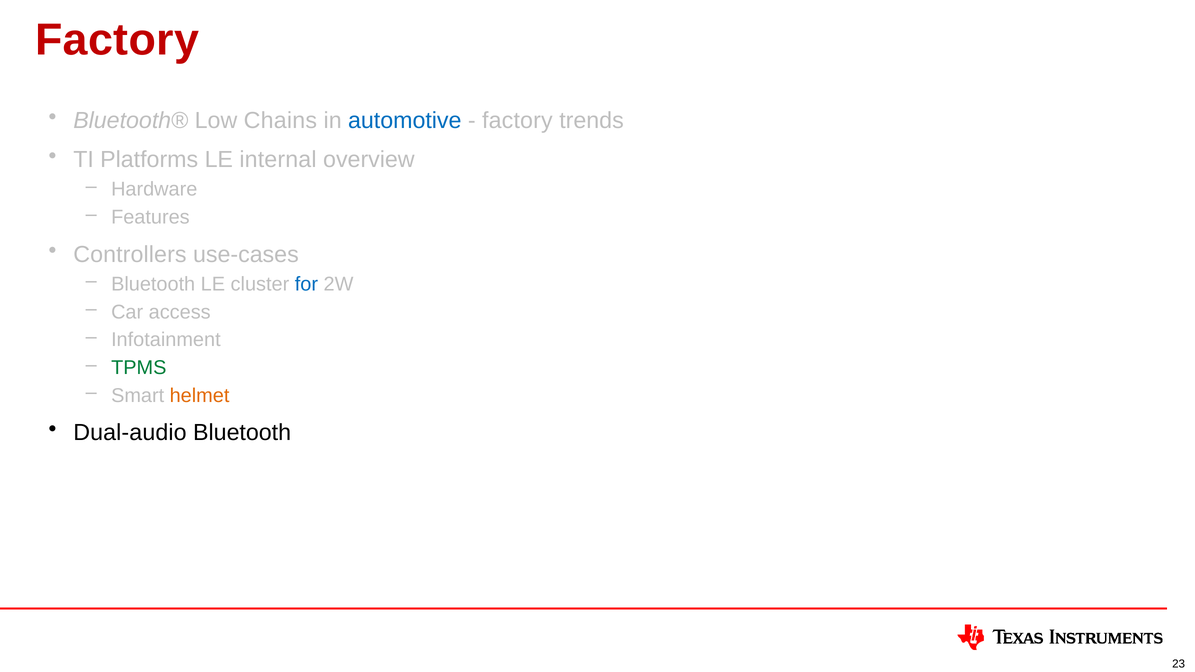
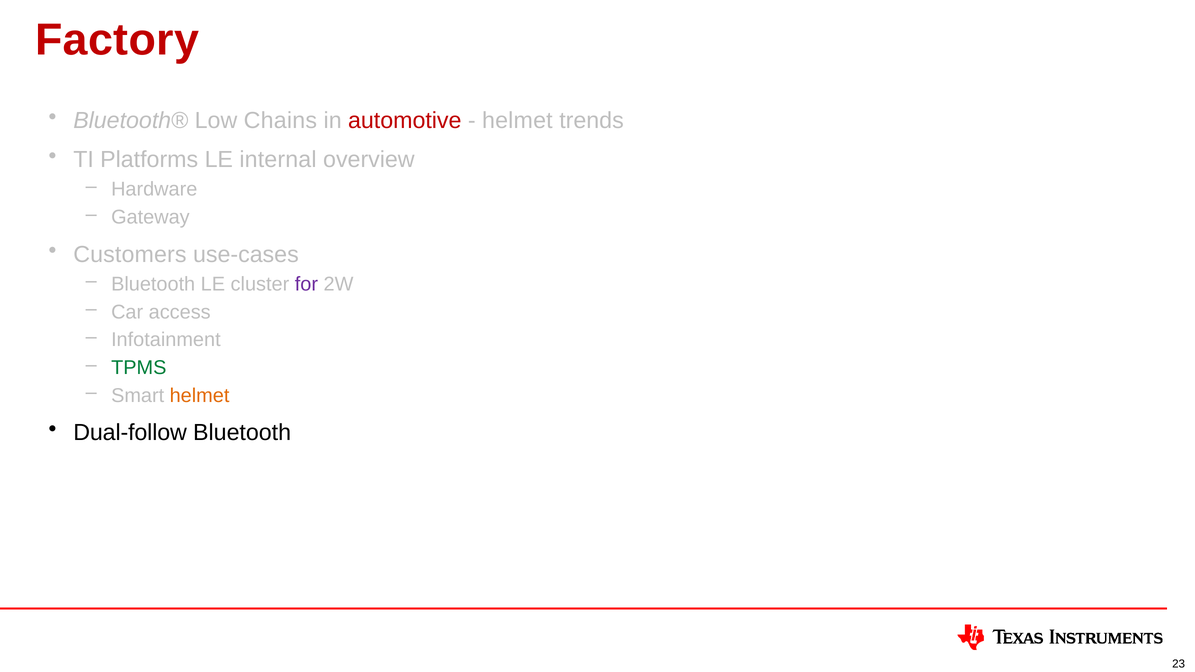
automotive colour: blue -> red (405, 121)
factory: factory -> helmet (517, 121)
Features: Features -> Gateway (150, 217)
Controllers: Controllers -> Customers (130, 255)
for colour: blue -> purple (306, 284)
Dual-audio: Dual-audio -> Dual-follow (130, 433)
